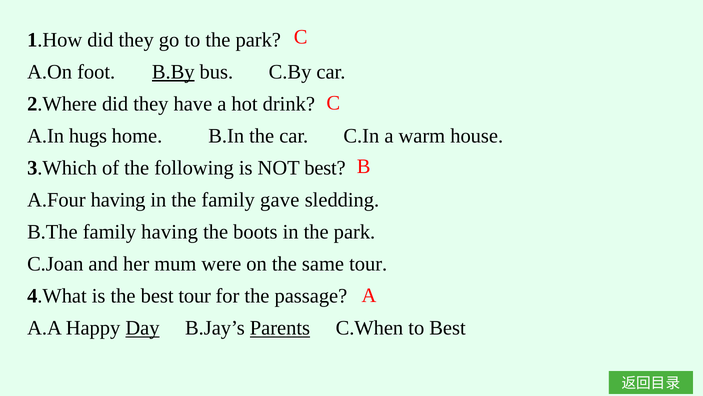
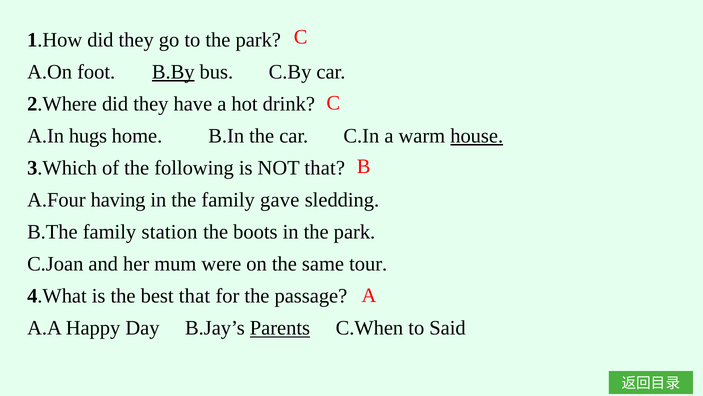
house underline: none -> present (477, 136)
NOT best: best -> that (325, 168)
family having: having -> station (170, 232)
best tour: tour -> that (194, 296)
Day underline: present -> none (142, 328)
to Best: Best -> Said (448, 328)
